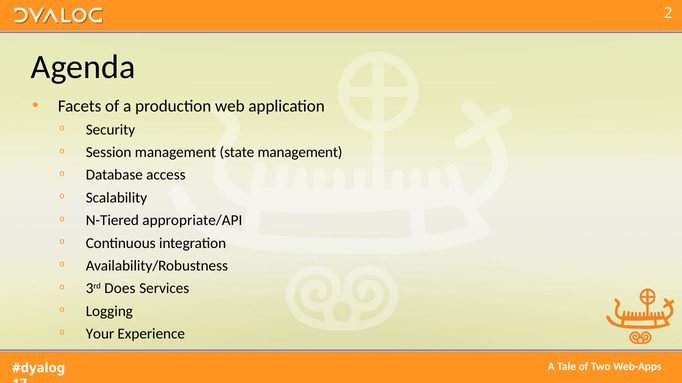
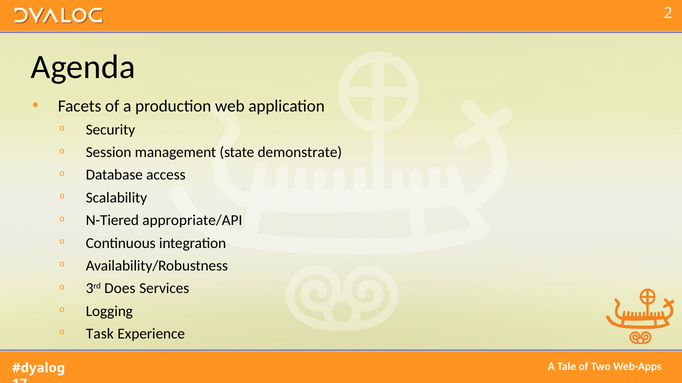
state management: management -> demonstrate (300, 153)
Your: Your -> Task (100, 334)
